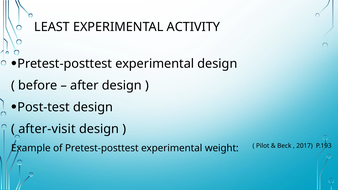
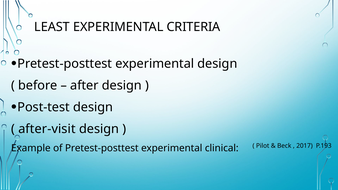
ACTIVITY: ACTIVITY -> CRITERIA (193, 27)
weight: weight -> clinical (222, 148)
